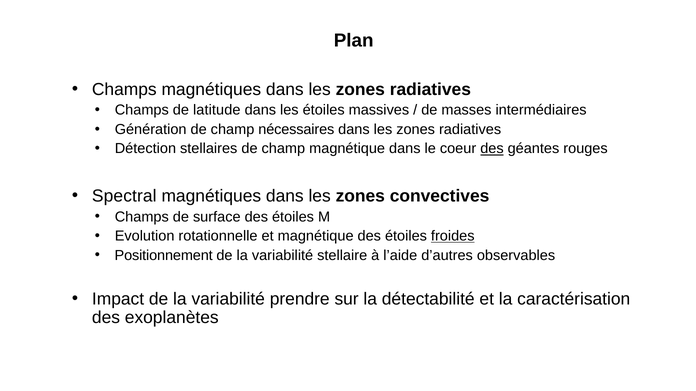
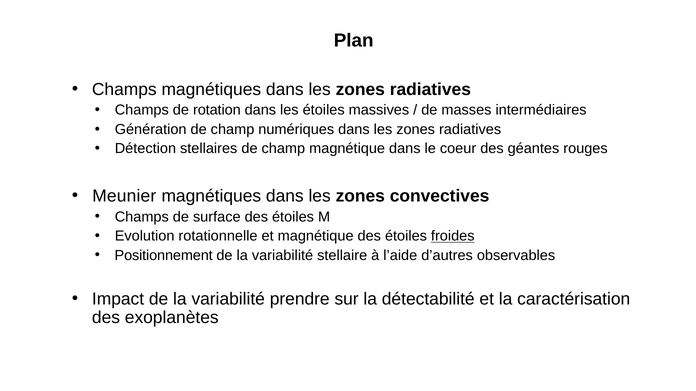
latitude: latitude -> rotation (217, 110)
nécessaires: nécessaires -> numériques (296, 130)
des underline: present -> none (492, 149)
Spectral: Spectral -> Meunier (124, 196)
